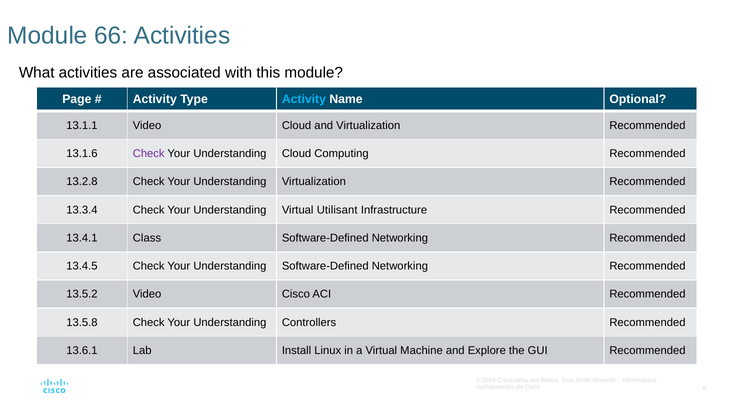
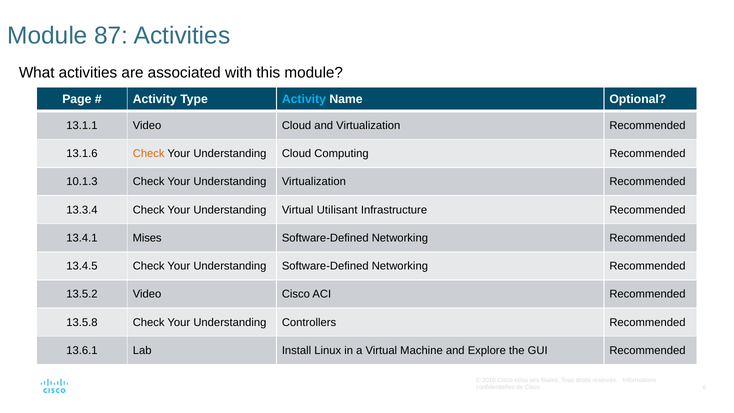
66: 66 -> 87 (111, 35)
Check colour: purple -> orange (149, 153)
13.2.8: 13.2.8 -> 10.1.3 (82, 182)
Class: Class -> Mises (147, 238)
